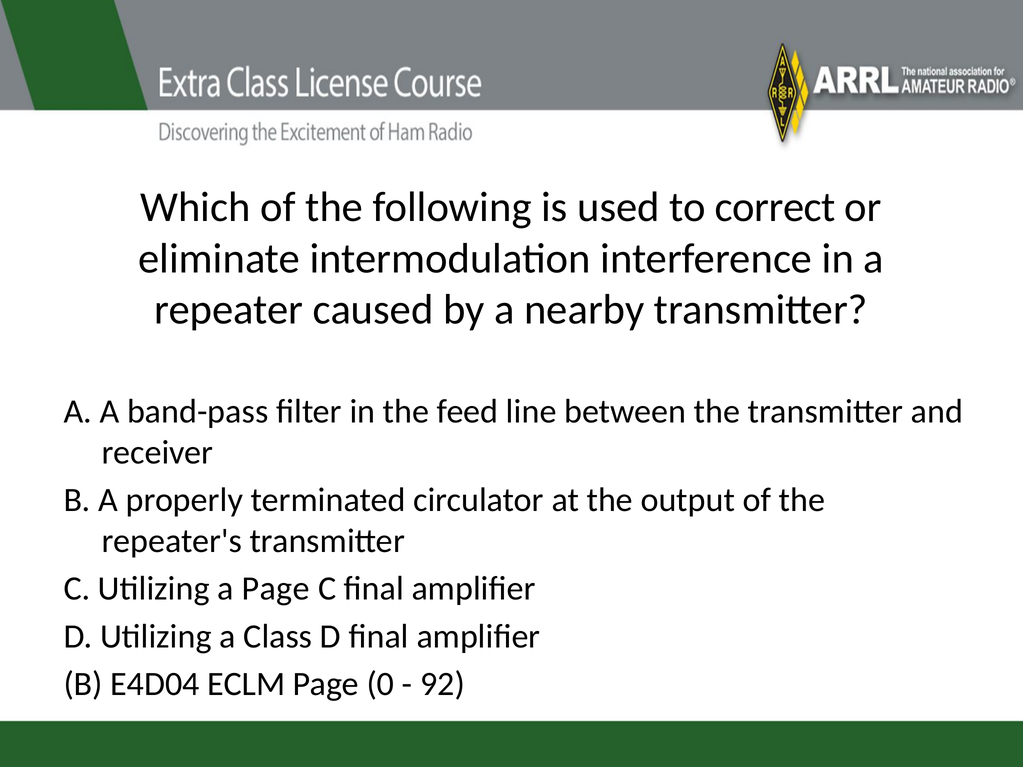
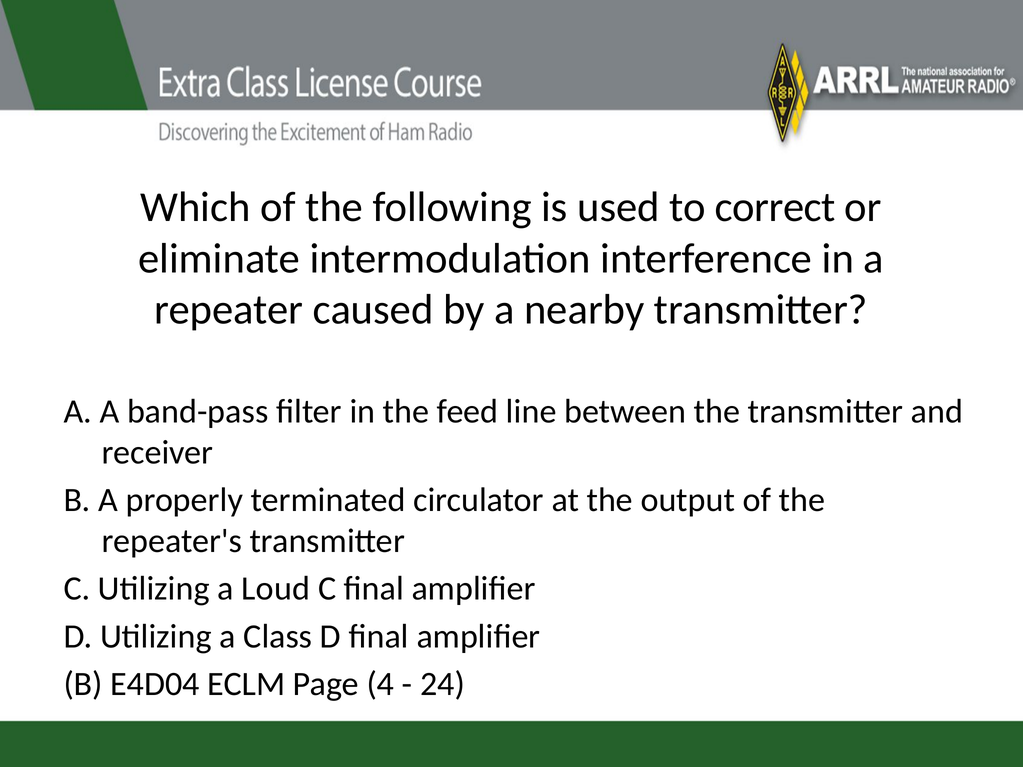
a Page: Page -> Loud (276, 589)
0: 0 -> 4 (380, 684)
92: 92 -> 24 (443, 684)
